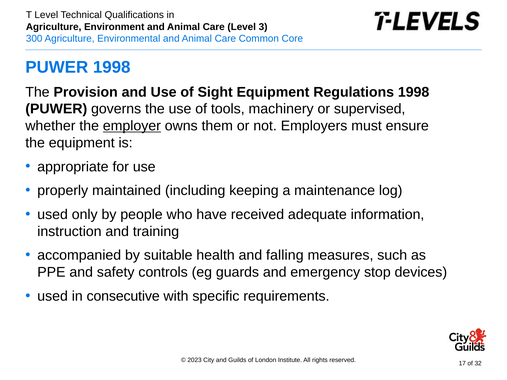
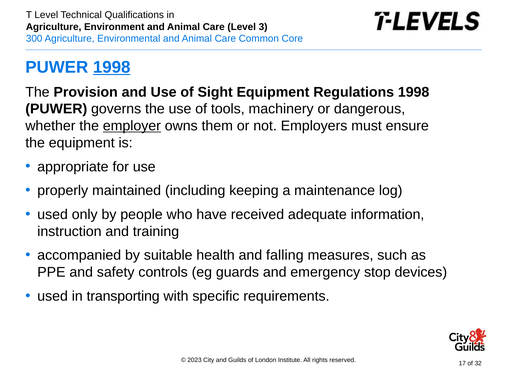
1998 underline: none -> present (112, 67)
supervised: supervised -> dangerous (370, 109)
consecutive: consecutive -> transporting (123, 296)
